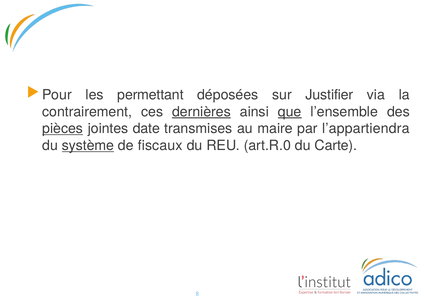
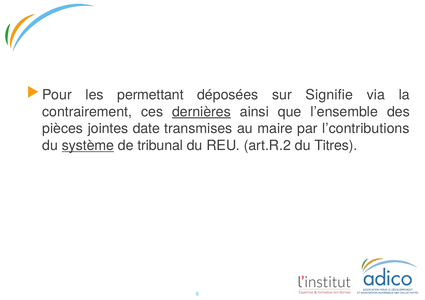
Justifier: Justifier -> Signifie (329, 95)
que underline: present -> none (290, 112)
pièces underline: present -> none (63, 129)
l’appartiendra: l’appartiendra -> l’contributions (366, 129)
fiscaux: fiscaux -> tribunal (160, 146)
art.R.0: art.R.0 -> art.R.2 (267, 146)
Carte: Carte -> Titres (336, 146)
